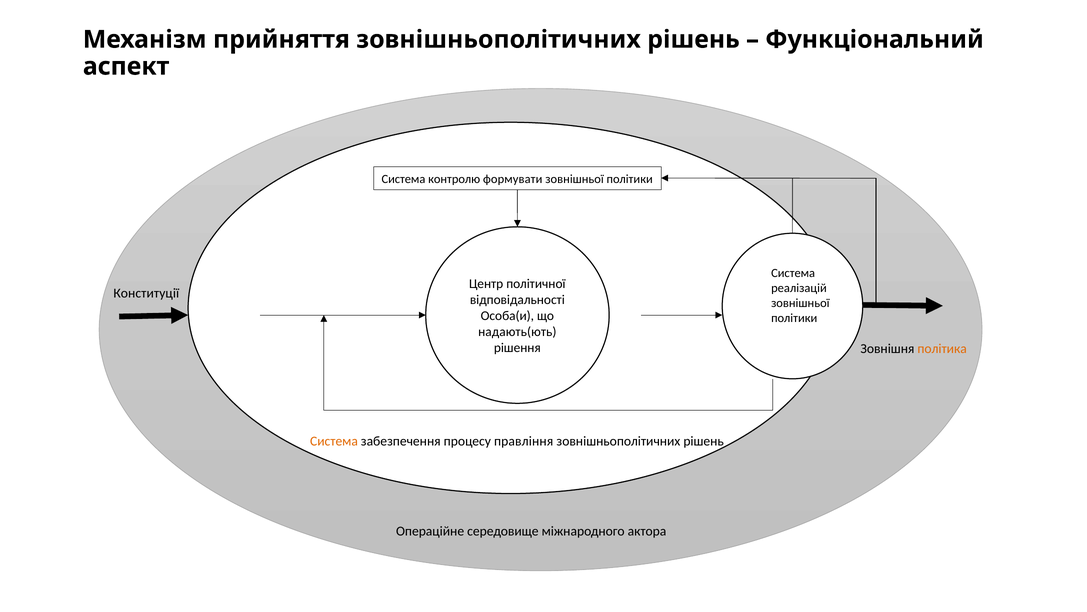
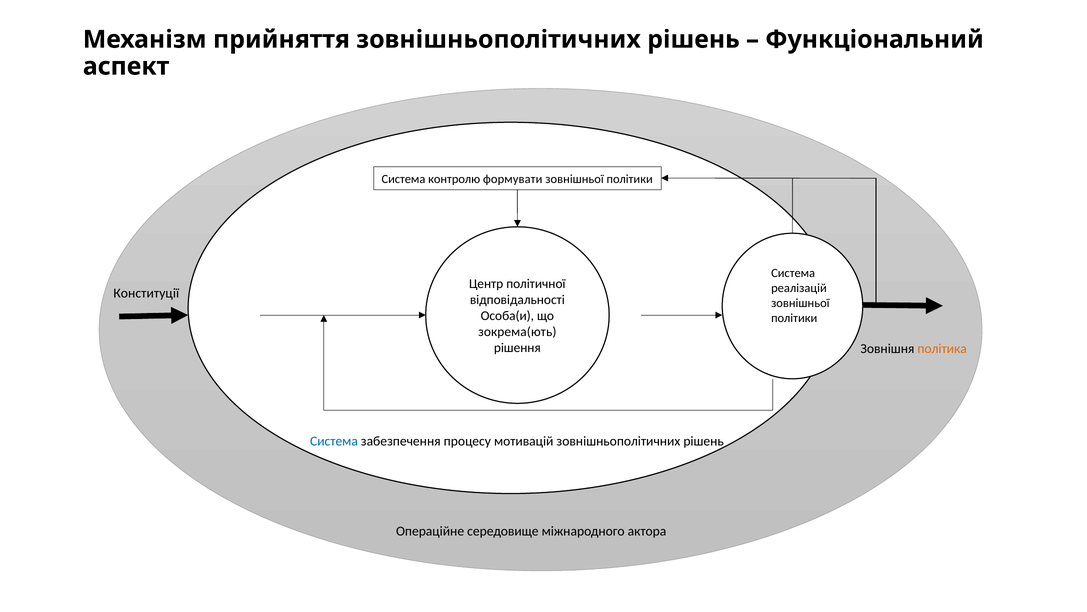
надають(ють: надають(ють -> зокрема(ють (517, 332)
Система colour: orange -> blue (334, 441)
правління: правління -> мотивацій (524, 441)
